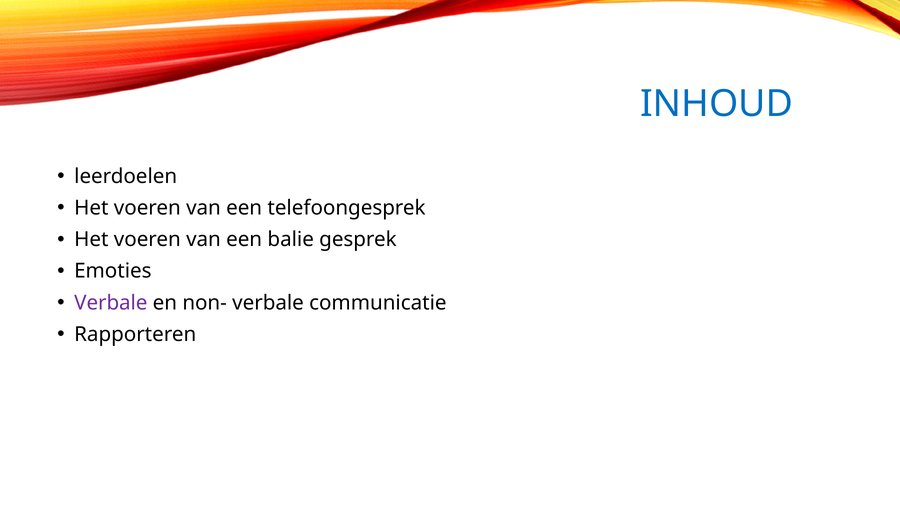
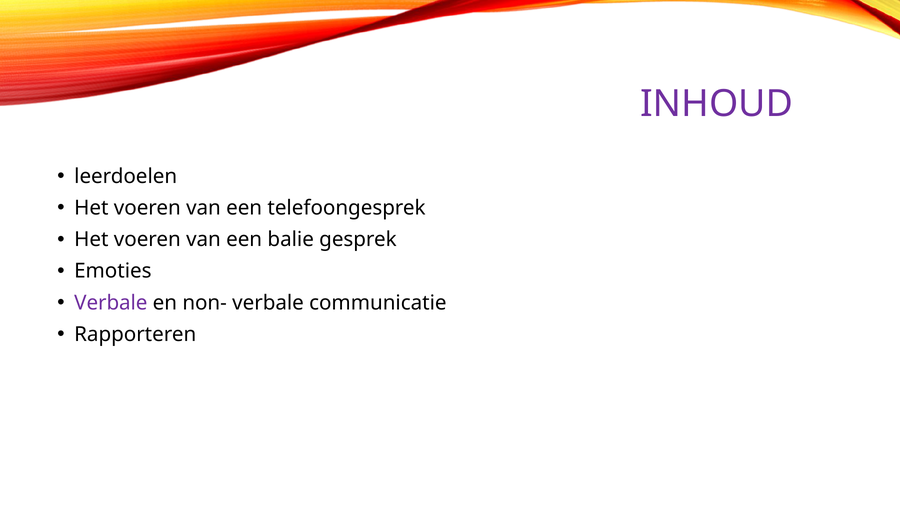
INHOUD colour: blue -> purple (717, 104)
